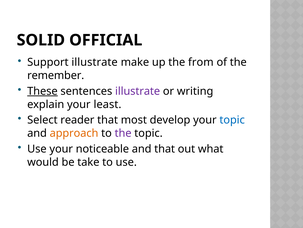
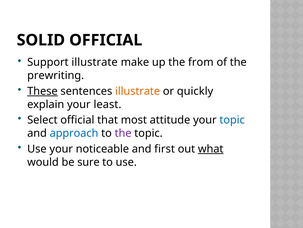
remember: remember -> prewriting (56, 75)
illustrate colour: purple -> orange (138, 91)
writing: writing -> quickly (195, 91)
Select reader: reader -> official (77, 120)
develop: develop -> attitude (170, 120)
approach colour: orange -> blue (74, 133)
and that: that -> first (165, 148)
what underline: none -> present (211, 148)
take: take -> sure (88, 162)
